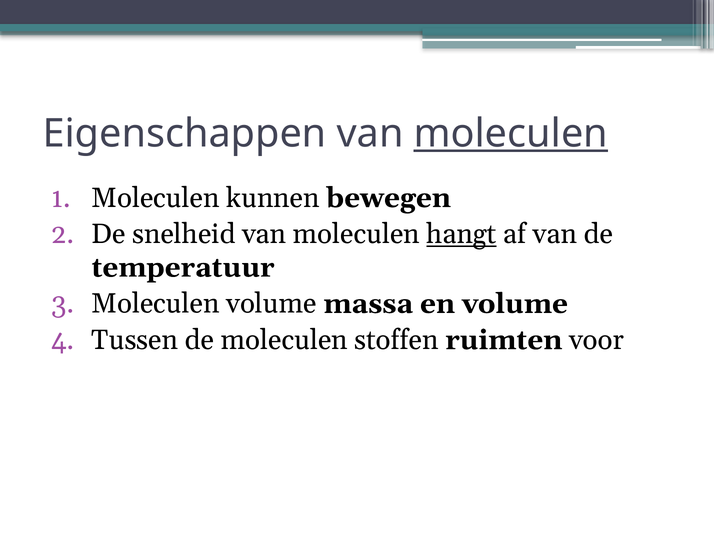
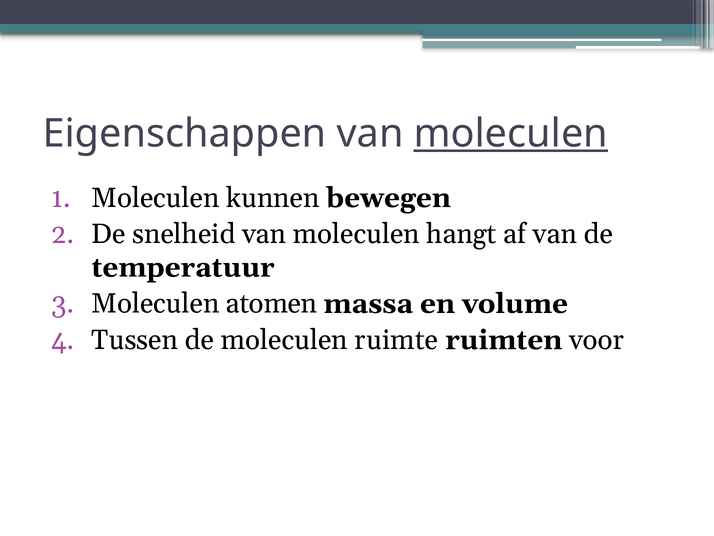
hangt underline: present -> none (461, 234)
Moleculen volume: volume -> atomen (272, 303)
stoffen: stoffen -> ruimte (396, 340)
